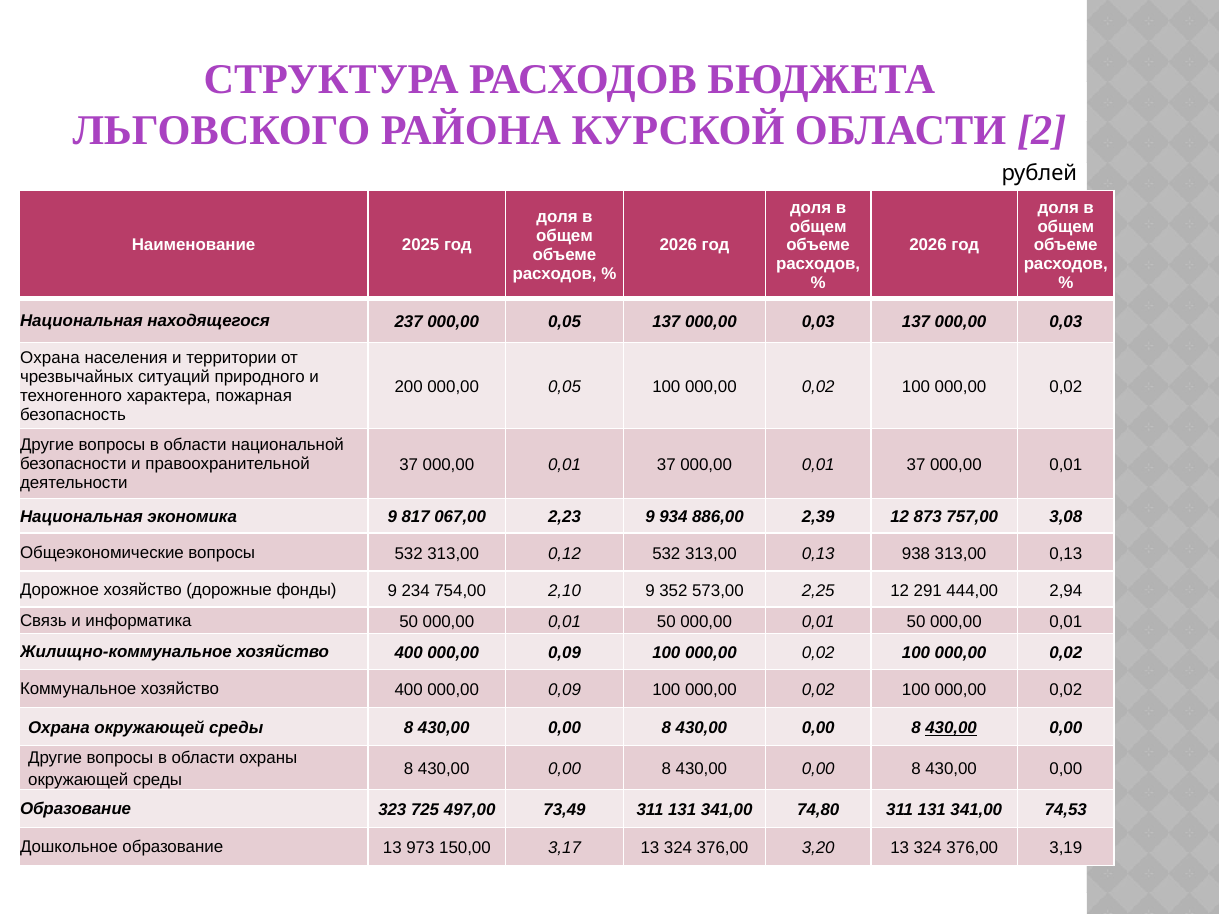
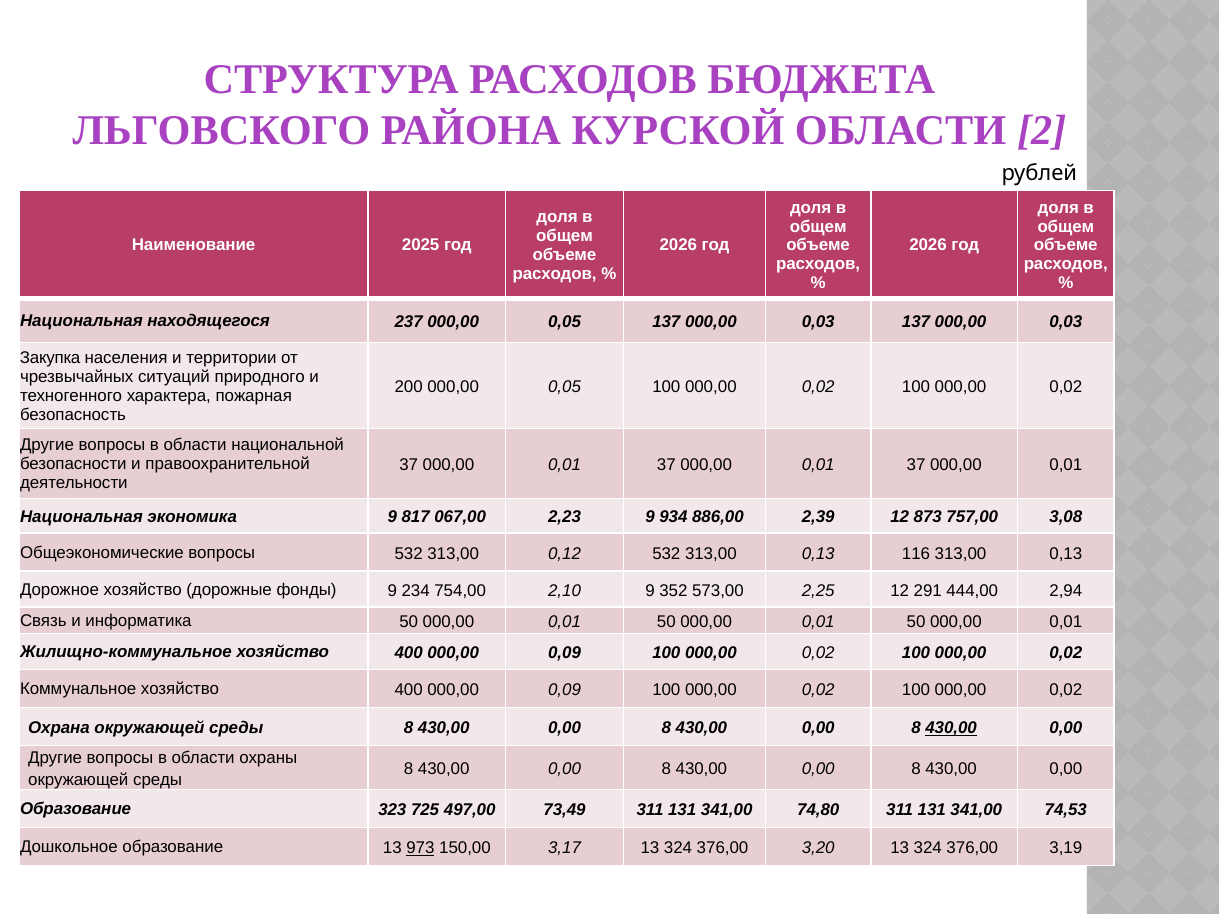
Охрана: Охрана -> Закупка (50, 358)
938: 938 -> 116 (916, 554)
973 underline: none -> present (420, 848)
